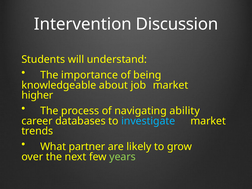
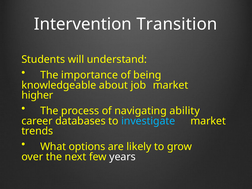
Discussion: Discussion -> Transition (177, 24)
partner: partner -> options (87, 147)
years colour: light green -> white (123, 157)
